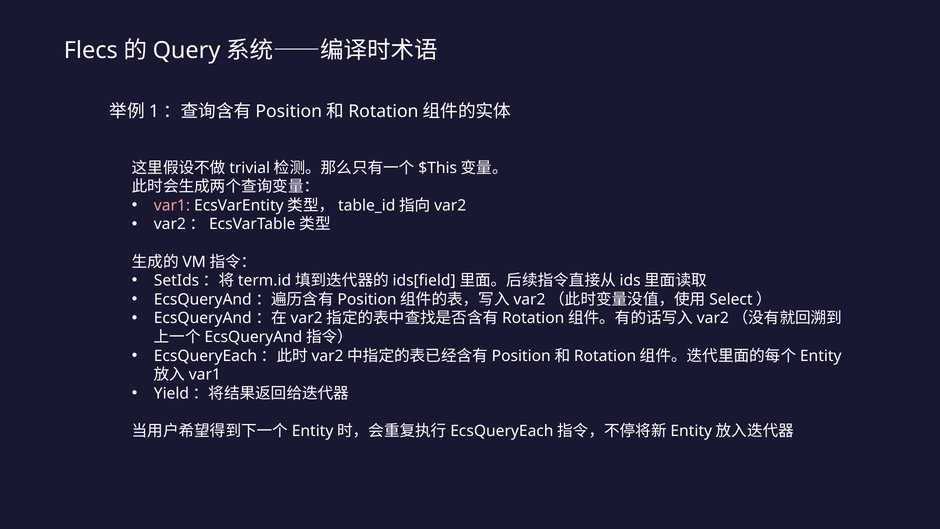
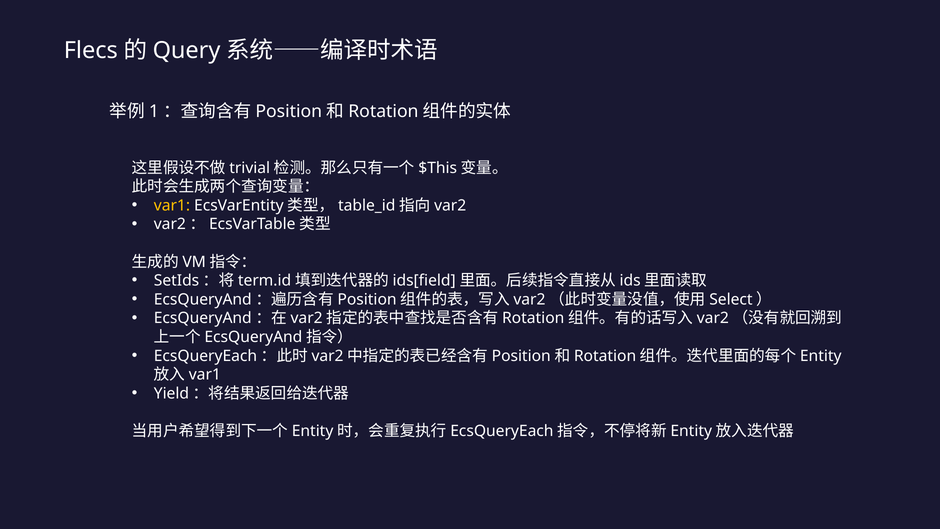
var1 colour: pink -> yellow (172, 205)
